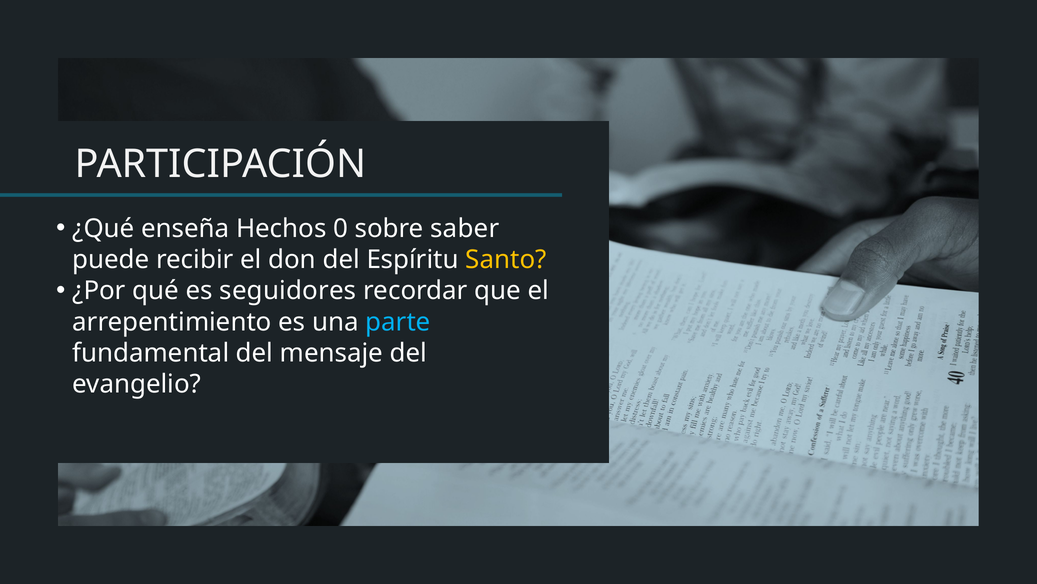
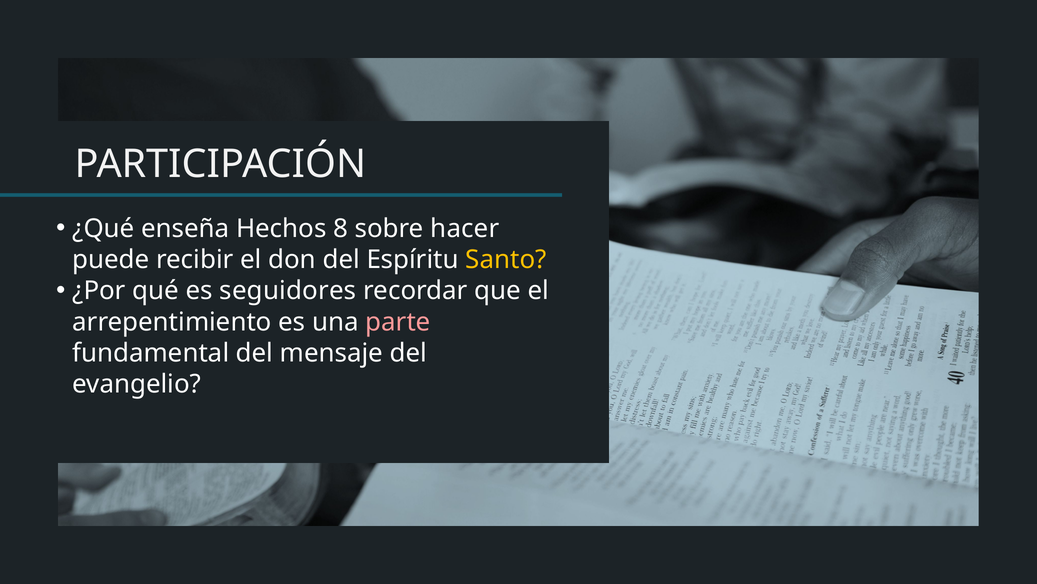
0: 0 -> 8 (341, 228)
saber: saber -> hacer (465, 228)
parte colour: light blue -> pink (398, 322)
